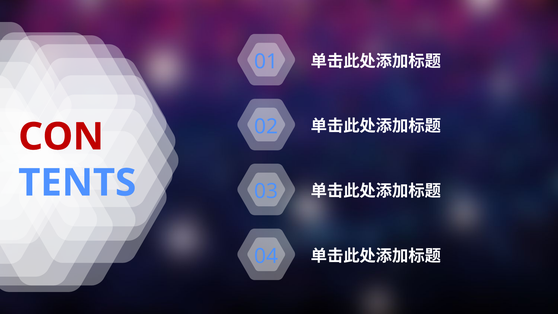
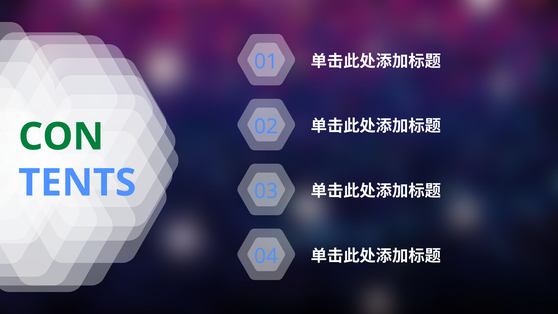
CON colour: red -> green (61, 137)
